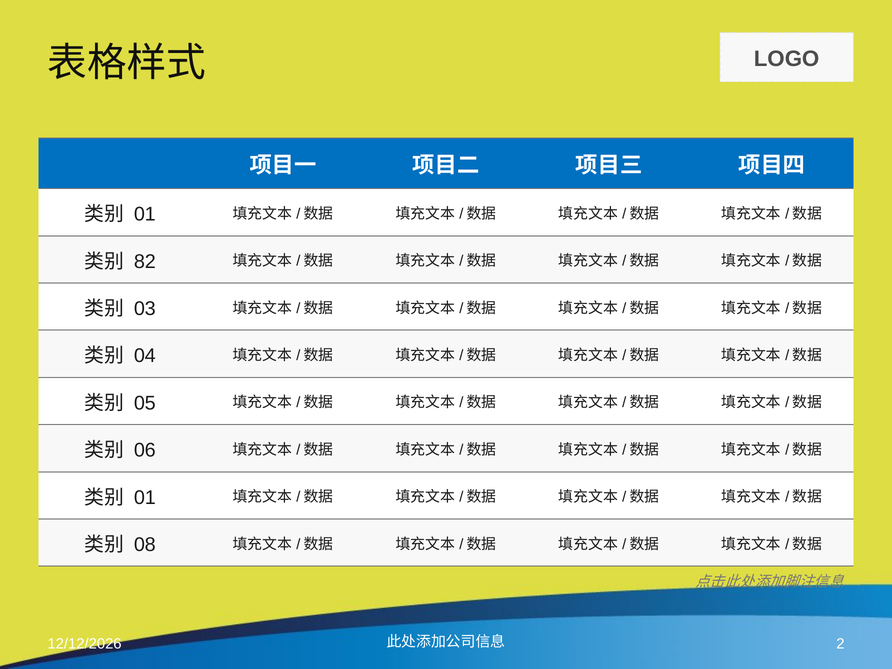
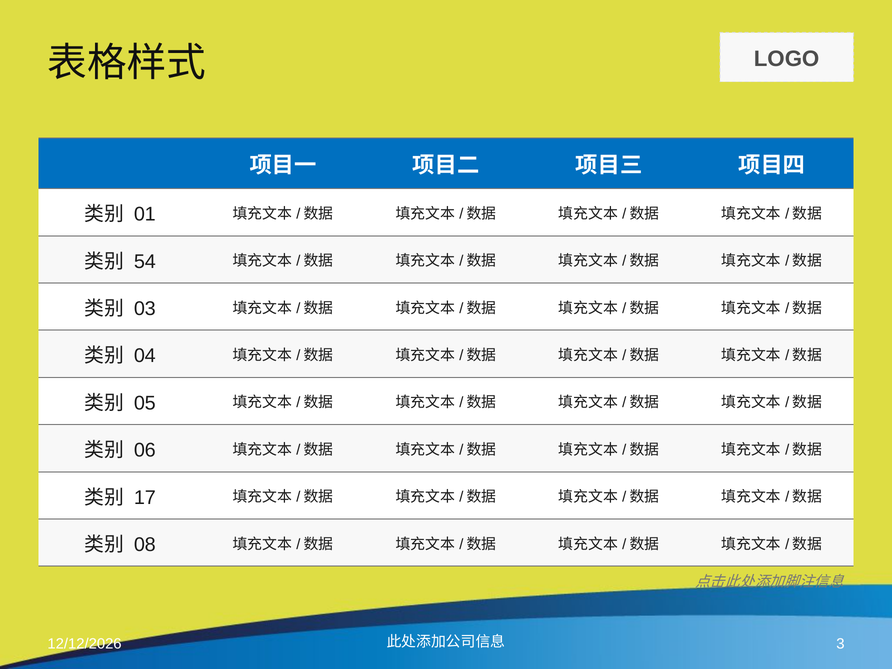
82: 82 -> 54 (145, 261)
01: 01 -> 17 (145, 497)
2: 2 -> 3 (840, 644)
